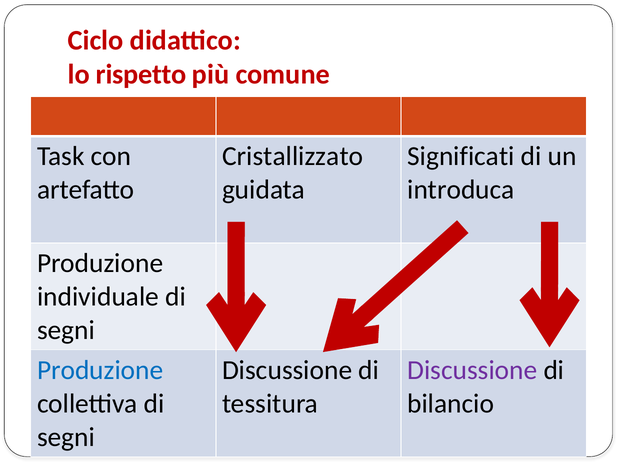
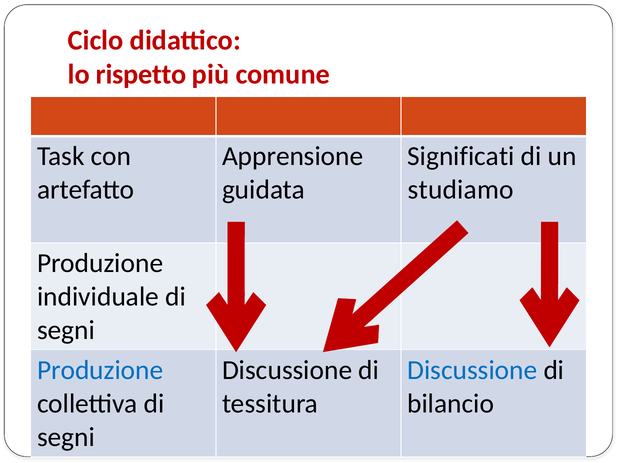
Cristallizzato: Cristallizzato -> Apprensione (293, 156)
introduca: introduca -> studiamo (461, 190)
Discussione colour: purple -> blue (472, 370)
